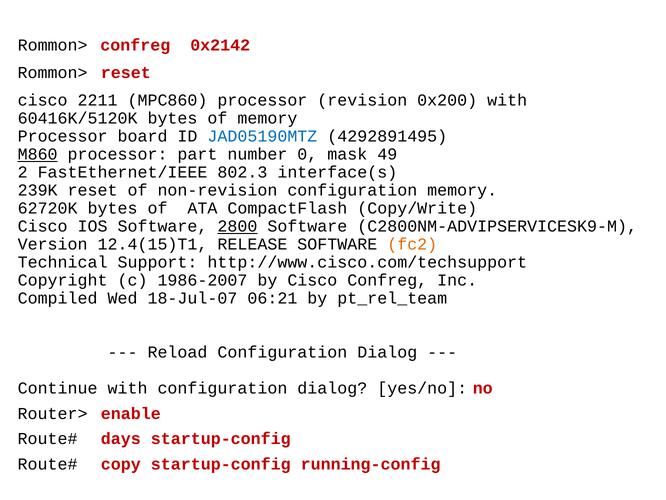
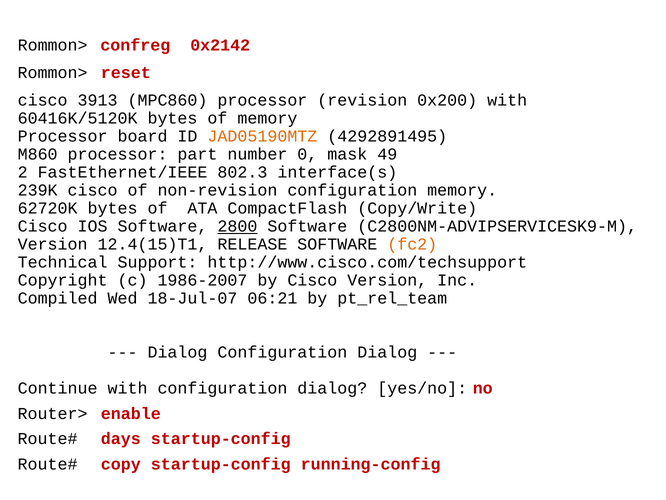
2211: 2211 -> 3913 (98, 100)
JAD05190MTZ colour: blue -> orange (262, 136)
M860 underline: present -> none (38, 154)
239K reset: reset -> cisco (93, 190)
Cisco Confreg: Confreg -> Version (387, 280)
Reload: Reload -> Dialog (177, 352)
